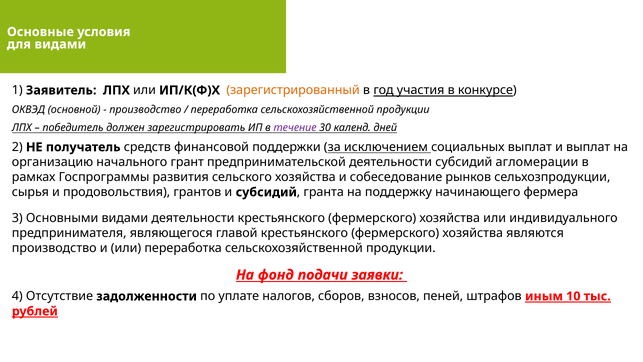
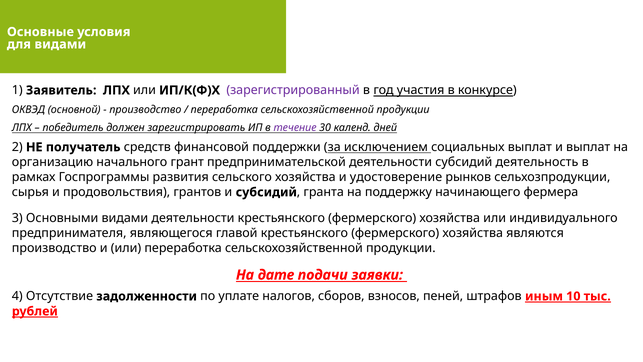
зарегистрированный colour: orange -> purple (293, 90)
агломерации: агломерации -> деятельность (537, 162)
собеседование: собеседование -> удостоверение (396, 177)
фонд: фонд -> дате (276, 275)
